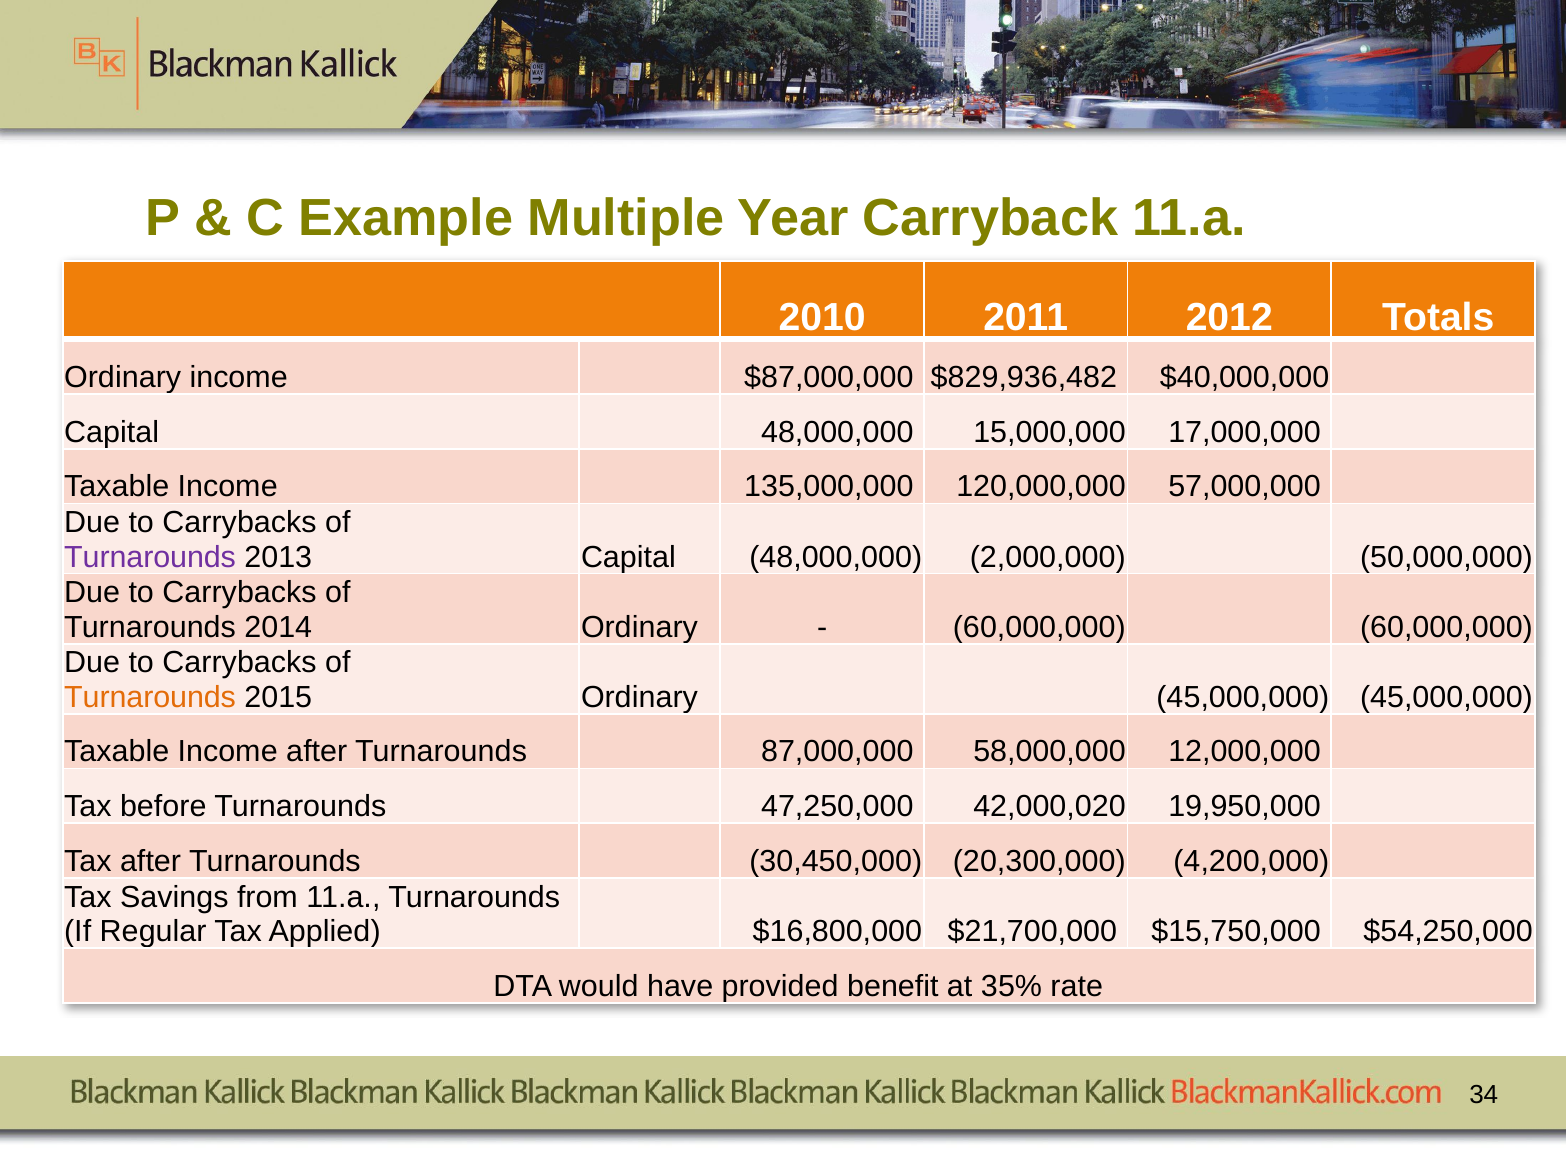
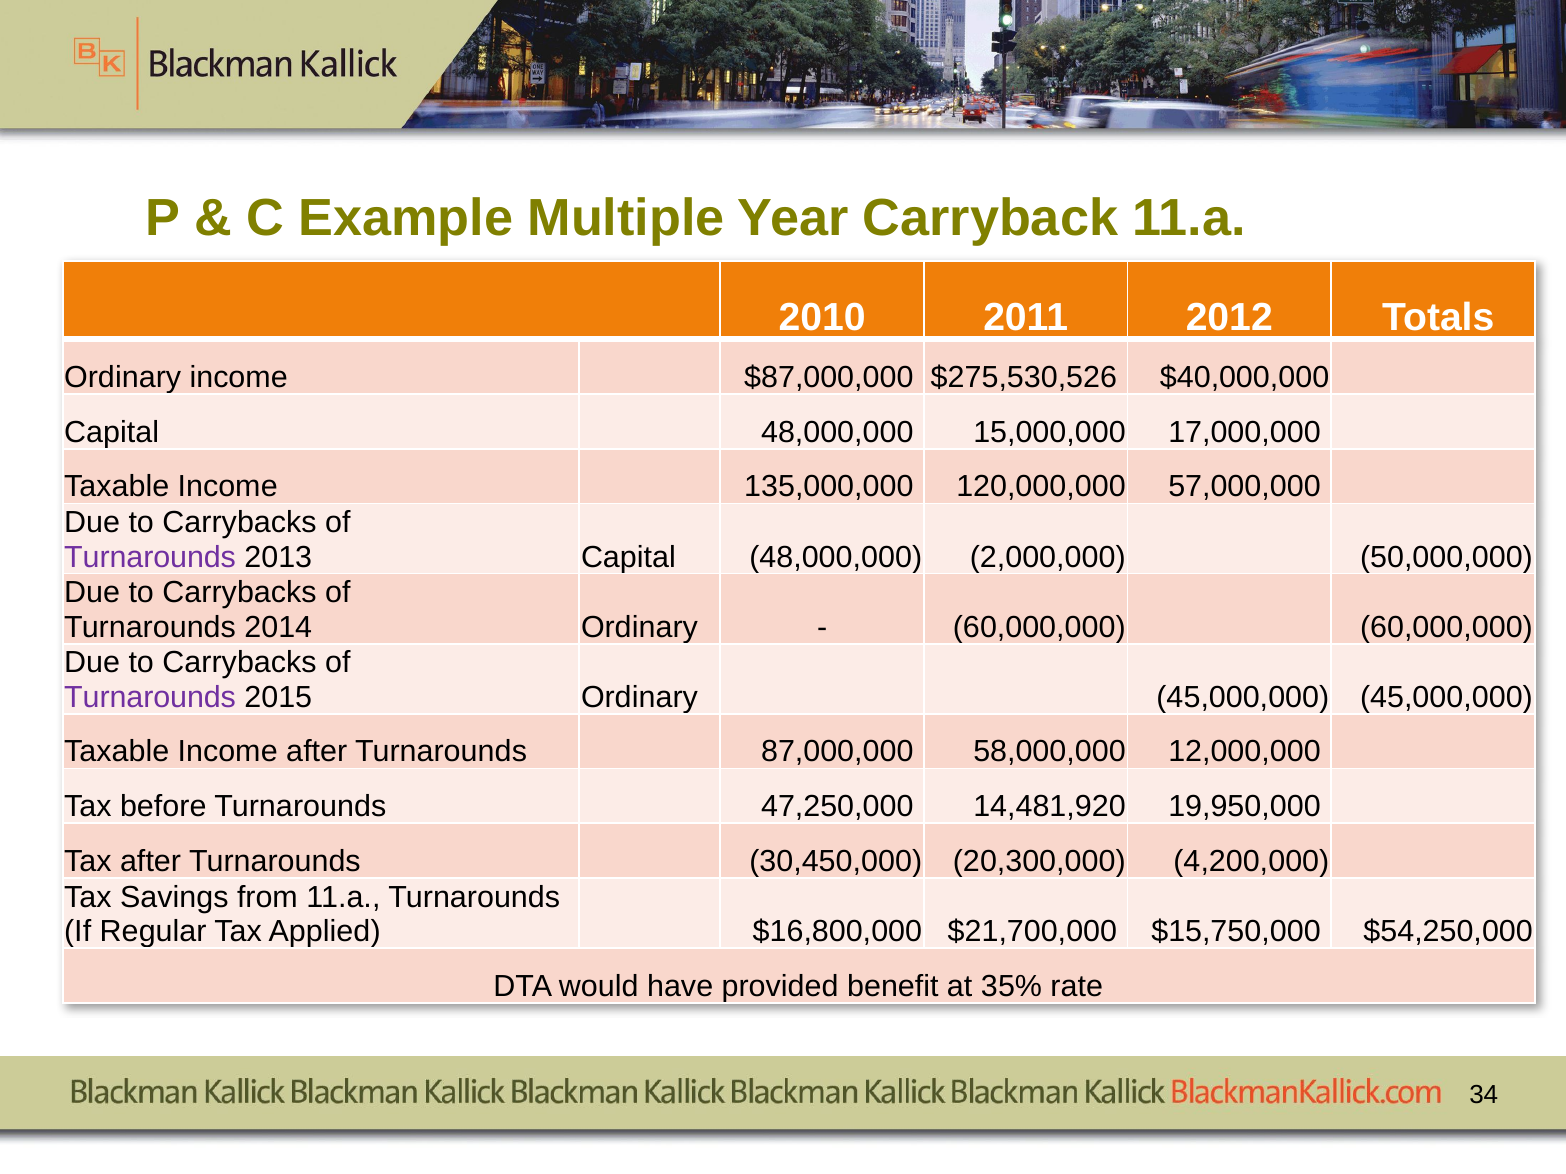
$829,936,482: $829,936,482 -> $275,530,526 (1024, 378)
Turnarounds colour: orange -> purple (150, 697)
42,000,020: 42,000,020 -> 14,481,920 (1049, 807)
